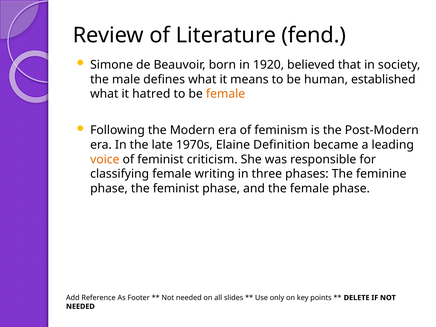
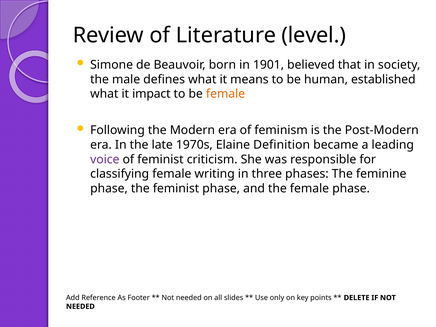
fend: fend -> level (314, 35)
1920: 1920 -> 1901 (269, 65)
hatred: hatred -> impact (151, 94)
voice colour: orange -> purple (105, 159)
